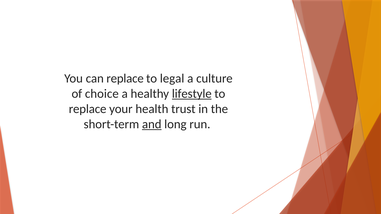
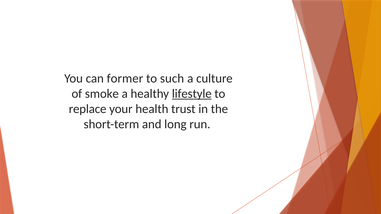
can replace: replace -> former (125, 79)
legal: legal -> such (172, 79)
choice: choice -> smoke (102, 94)
and underline: present -> none (152, 124)
